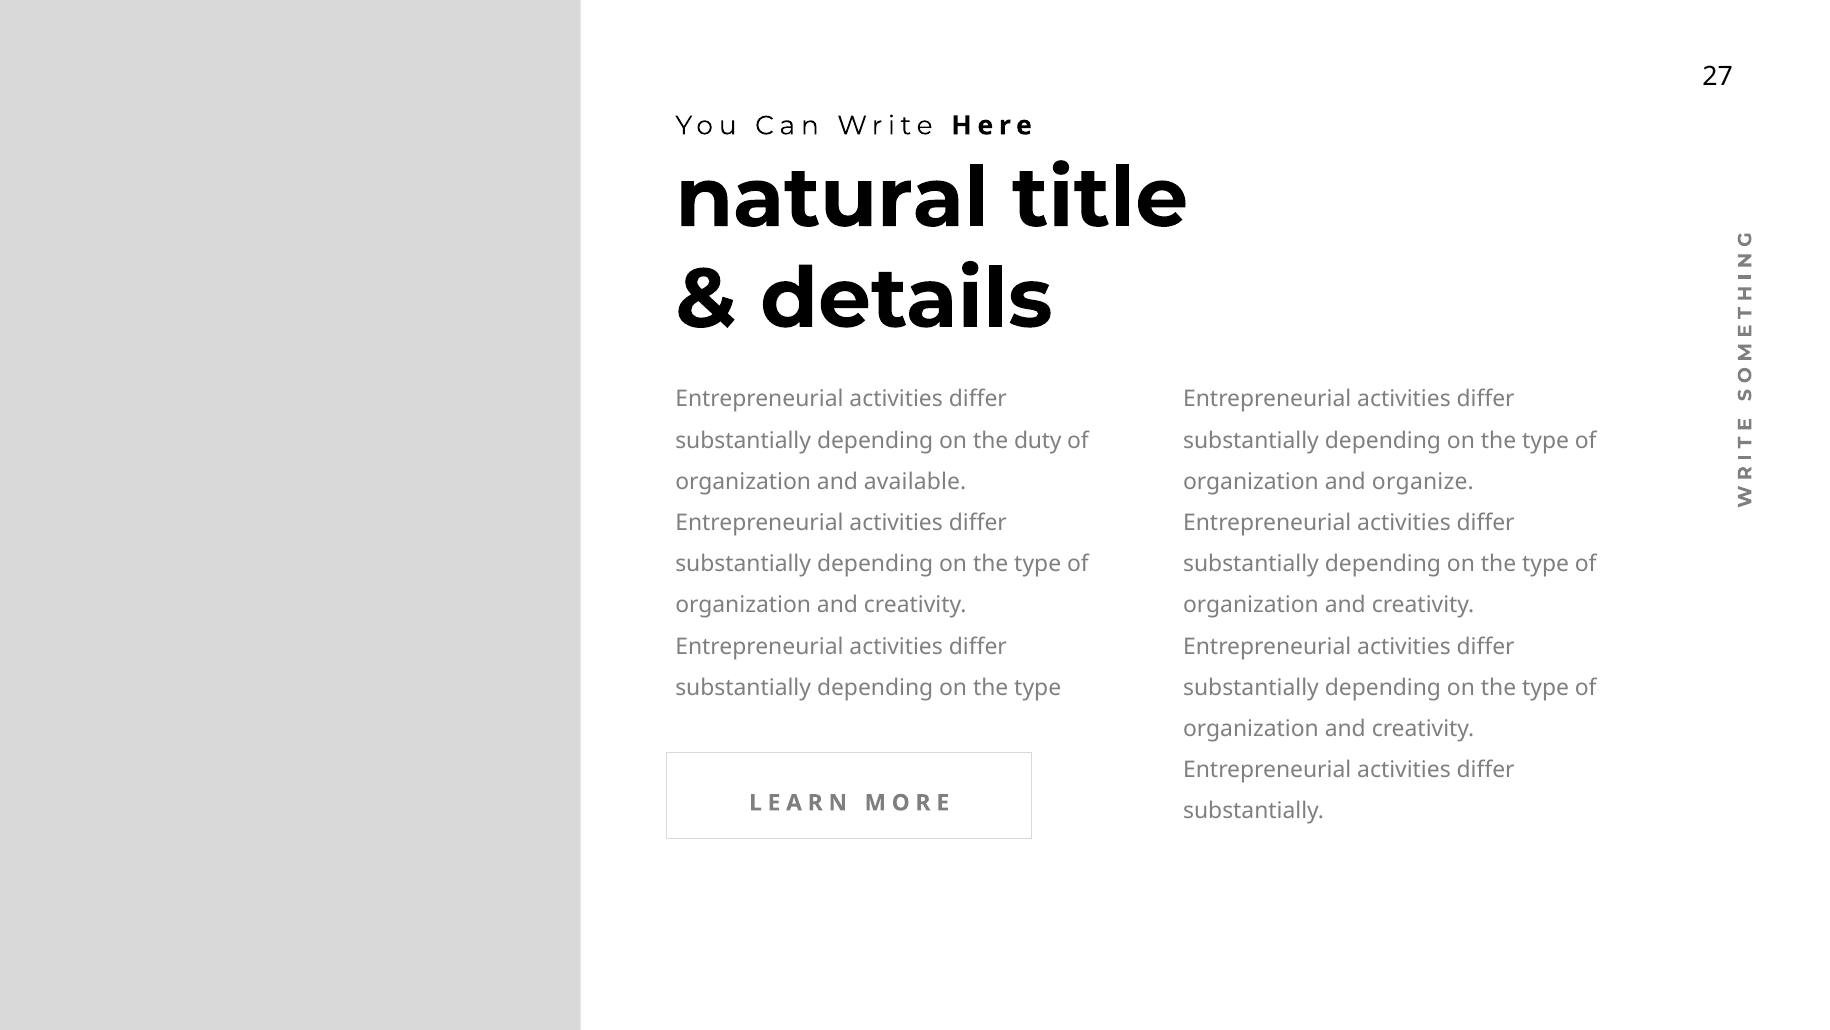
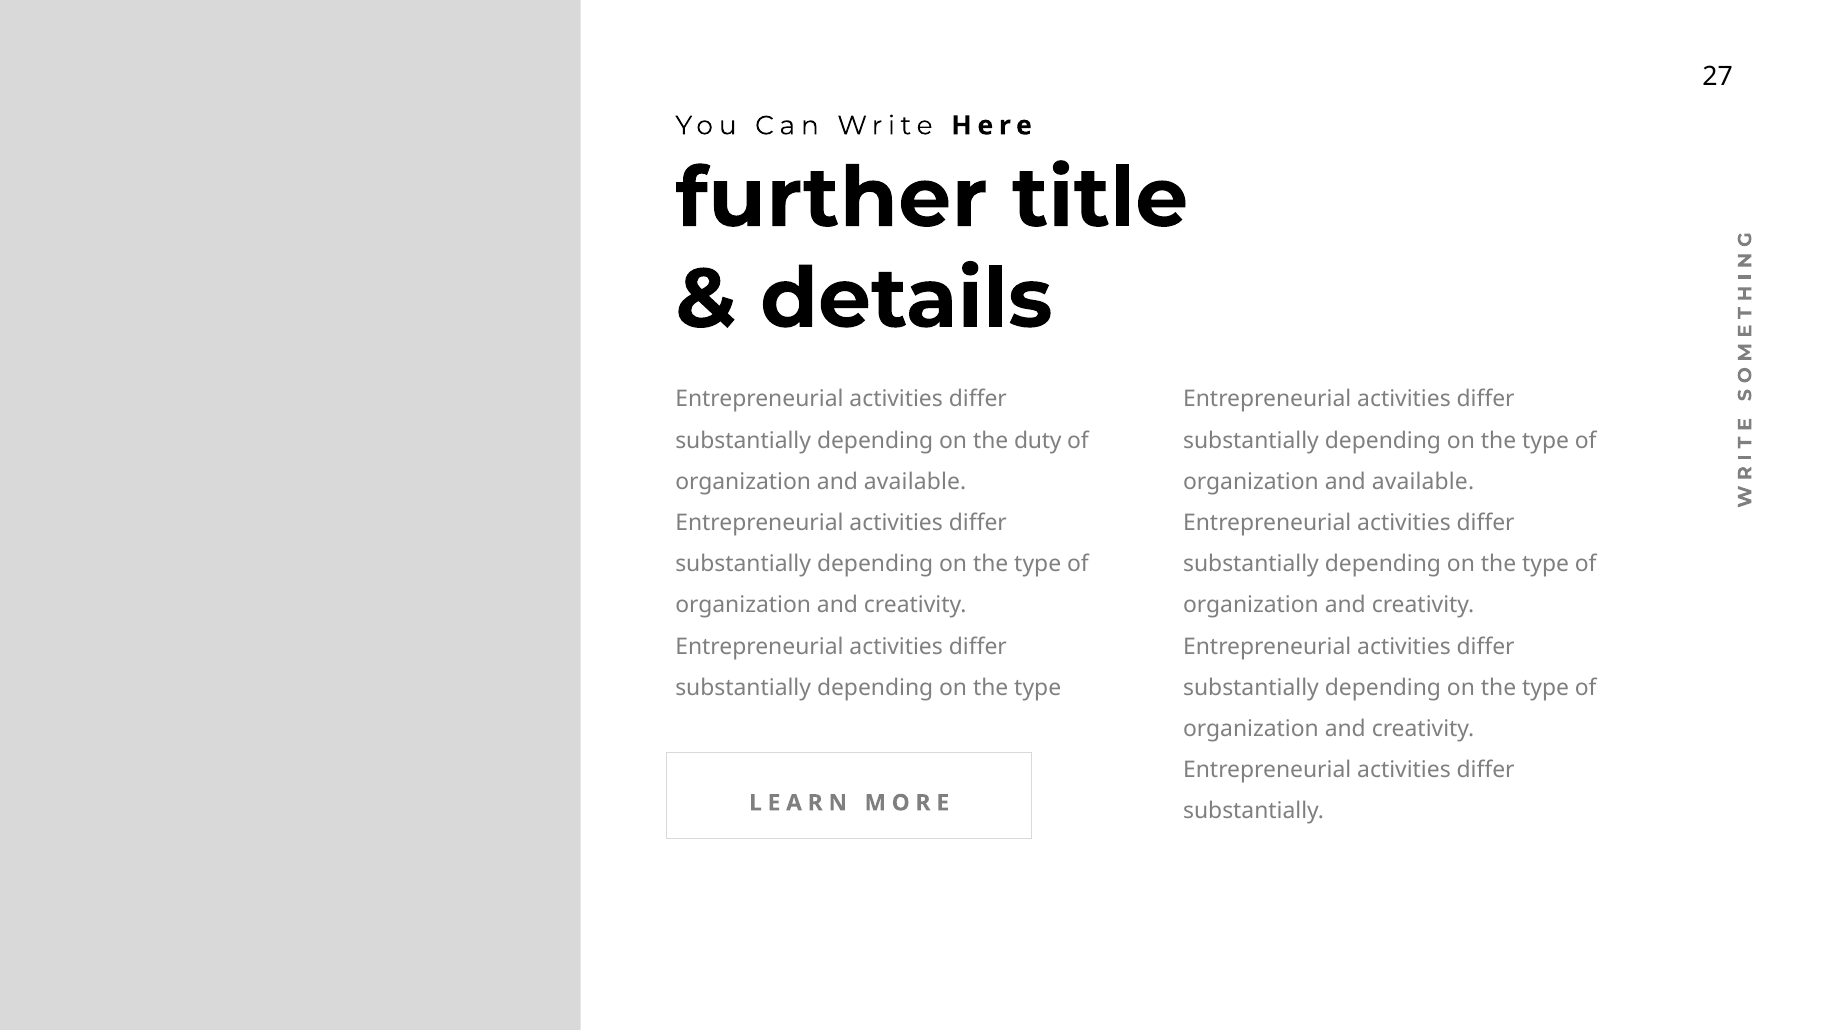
natural: natural -> further (832, 198)
organize: organize -> available (1423, 481)
